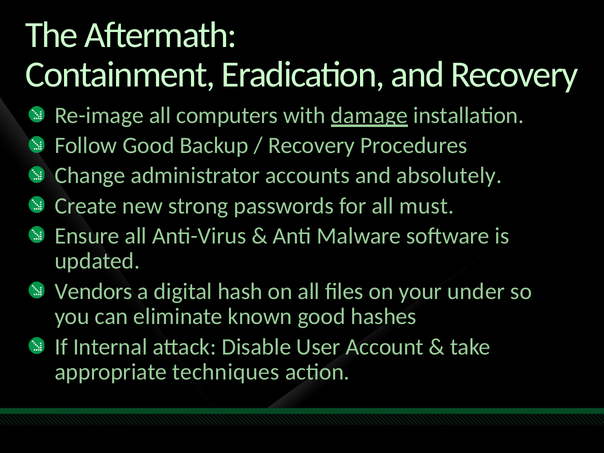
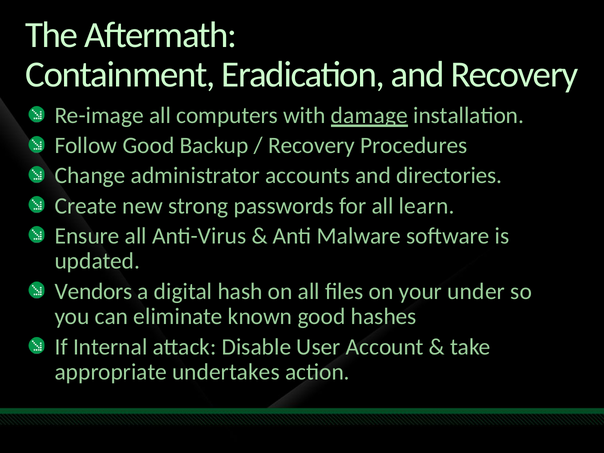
absolutely: absolutely -> directories (449, 176)
must: must -> learn (427, 206)
techniques: techniques -> undertakes (226, 372)
